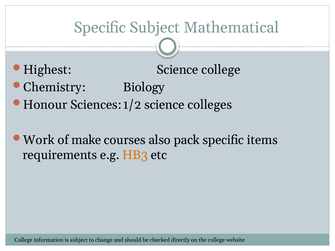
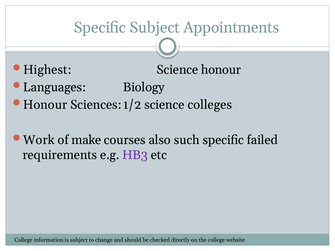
Mathematical: Mathematical -> Appointments (231, 28)
Science college: college -> honour (221, 70)
Chemistry: Chemistry -> Languages (55, 87)
pack: pack -> such (187, 140)
items: items -> failed (262, 140)
HB3 colour: orange -> purple (135, 155)
